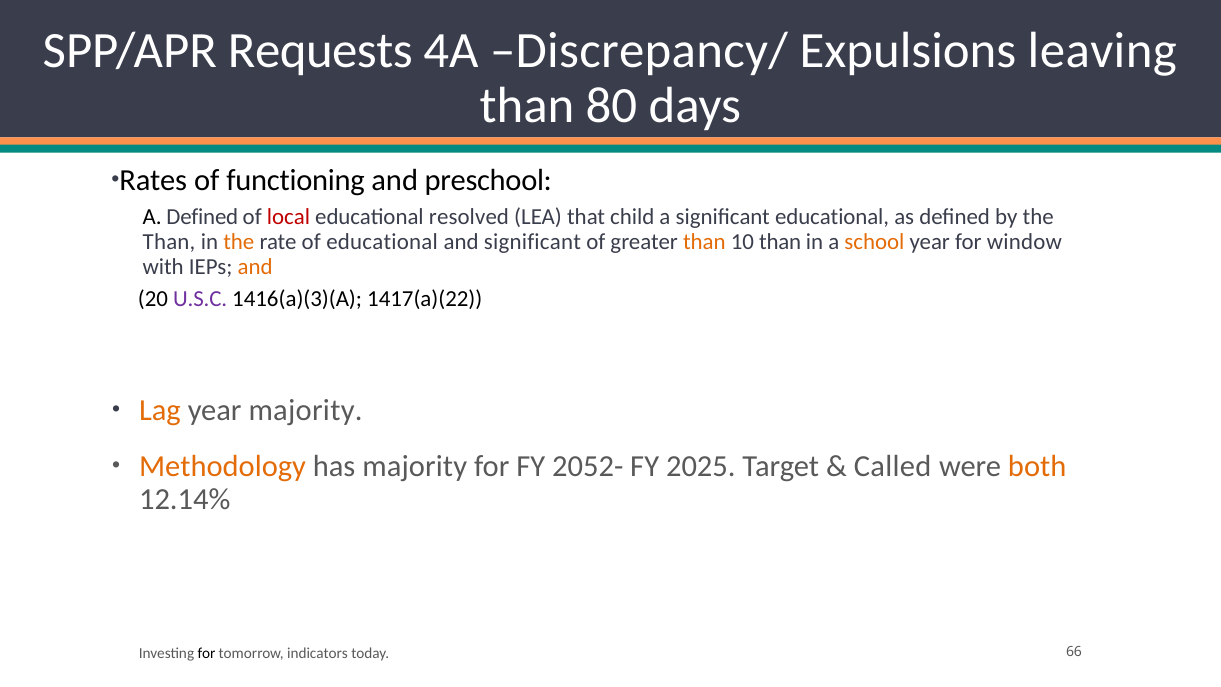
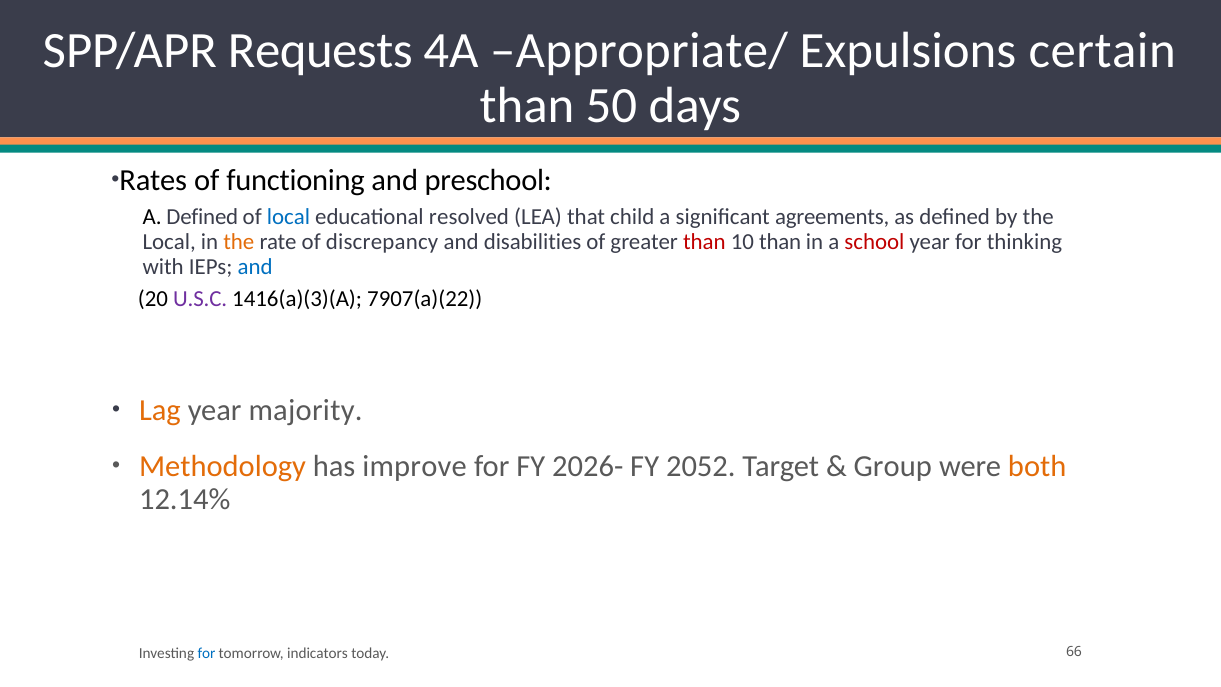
Discrepancy/: Discrepancy/ -> Appropriate/ (639, 51)
leaving: leaving -> certain (1102, 51)
80: 80 -> 50 (611, 106)
local colour: red -> blue (288, 217)
significant educational: educational -> agreements (832, 217)
Than: Than -> Local (169, 242)
of educational: educational -> discrepancy (382, 242)
and significant: significant -> disabilities (533, 242)
than colour: orange -> red (704, 242)
school colour: orange -> red (874, 242)
window: window -> thinking (1024, 242)
and colour: orange -> blue (255, 267)
1417(a)(22: 1417(a)(22 -> 7907(a)(22 (425, 299)
has majority: majority -> improve (415, 466)
2052-: 2052- -> 2026- (588, 466)
2025: 2025 -> 2052 (701, 466)
Called: Called -> Group (893, 466)
for colour: black -> blue (206, 653)
